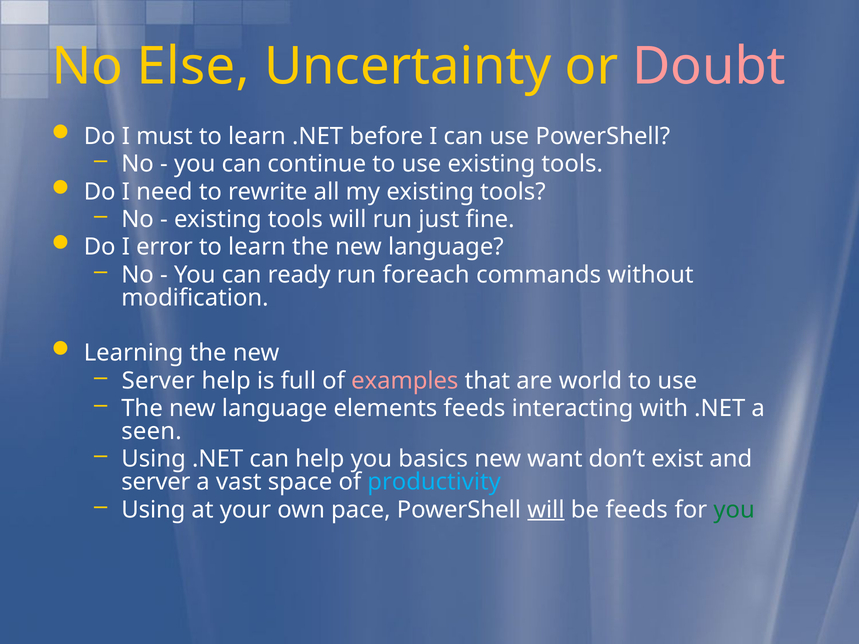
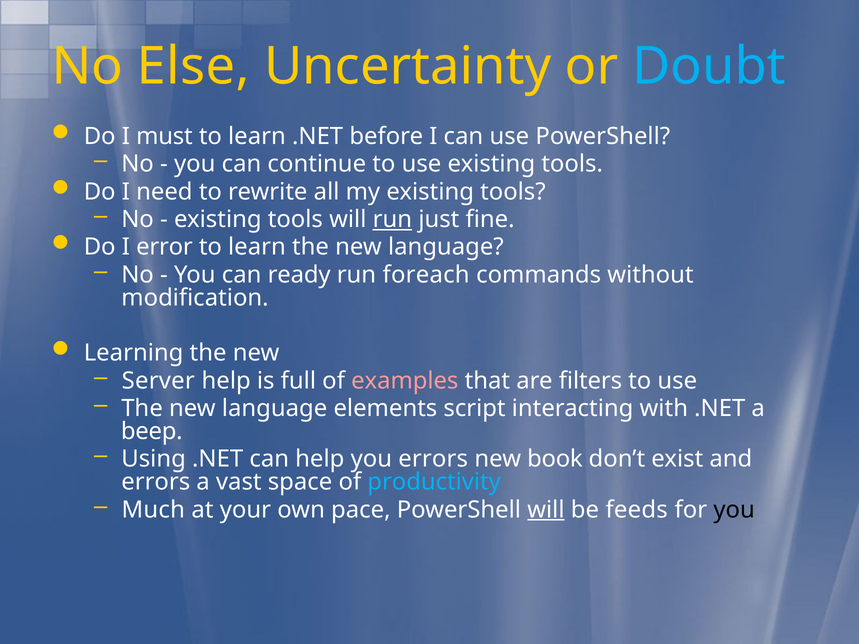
Doubt colour: pink -> light blue (709, 67)
run underline: none -> present (392, 220)
world: world -> filters (590, 381)
elements feeds: feeds -> script (475, 409)
seen: seen -> beep (152, 432)
you basics: basics -> errors (433, 459)
want: want -> book (555, 459)
server: server -> errors (156, 482)
Using: Using -> Much (153, 510)
you colour: green -> black (734, 510)
